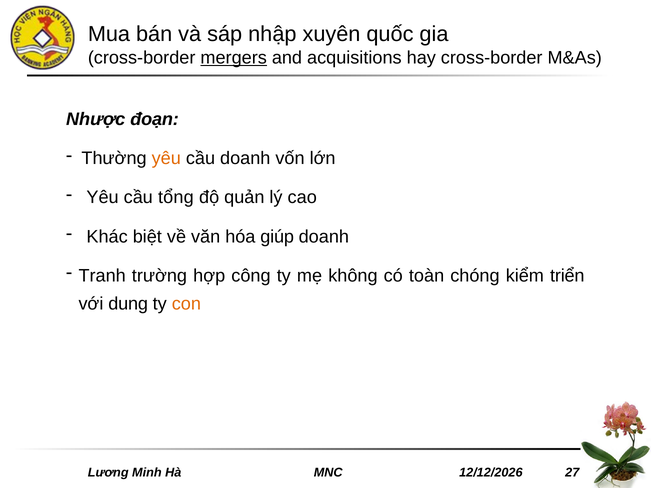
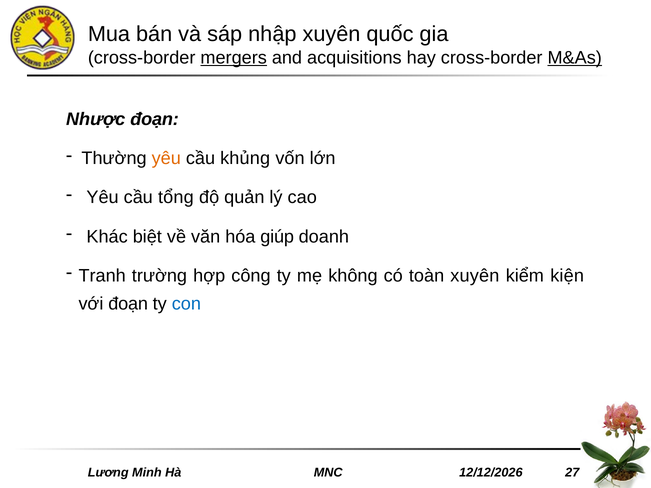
M&As underline: none -> present (575, 58)
cầu doanh: doanh -> khủng (245, 159)
toàn chóng: chóng -> xuyên (475, 276)
triển: triển -> kiện (567, 276)
với dung: dung -> đoạn (128, 304)
con colour: orange -> blue (186, 304)
